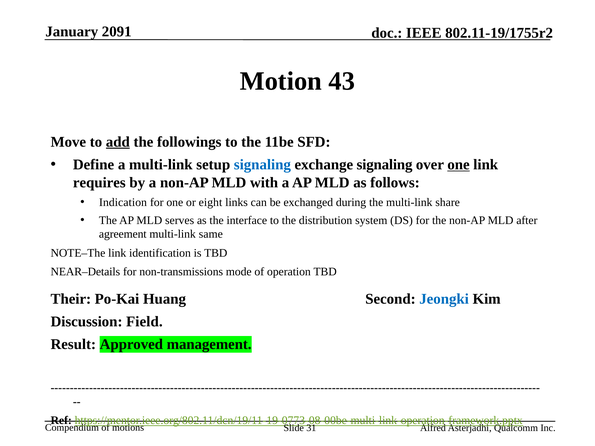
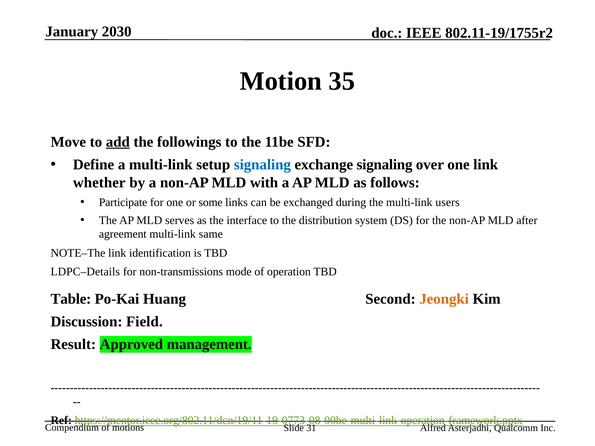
2091: 2091 -> 2030 (117, 32)
43: 43 -> 35 (342, 81)
one underline: present -> none (458, 165)
requires: requires -> whether (99, 183)
Indication: Indication -> Participate (123, 202)
eight: eight -> some (211, 202)
share: share -> users (448, 202)
NEAR–Details: NEAR–Details -> LDPC–Details (85, 272)
Their: Their -> Table (71, 299)
Jeongki colour: blue -> orange (444, 299)
